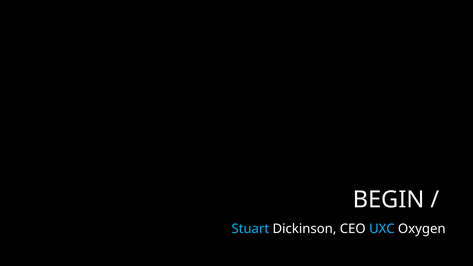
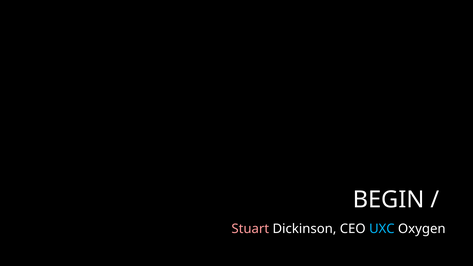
Stuart colour: light blue -> pink (250, 229)
